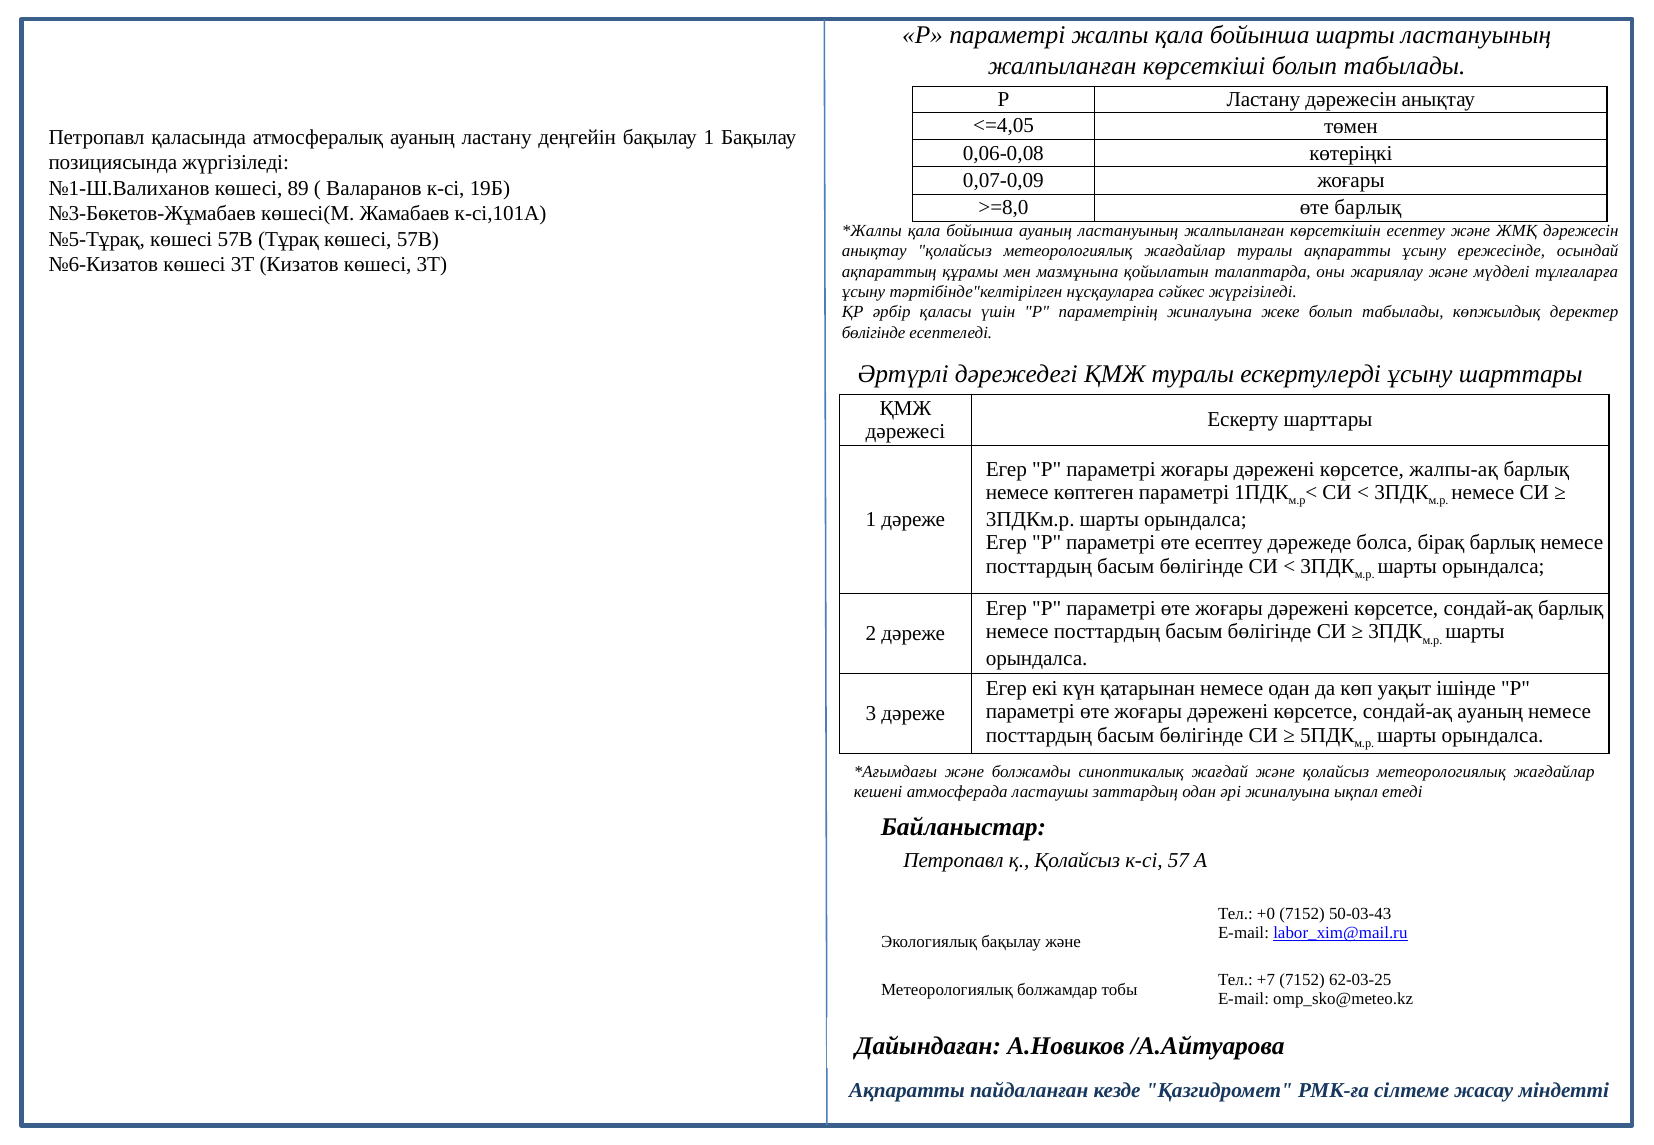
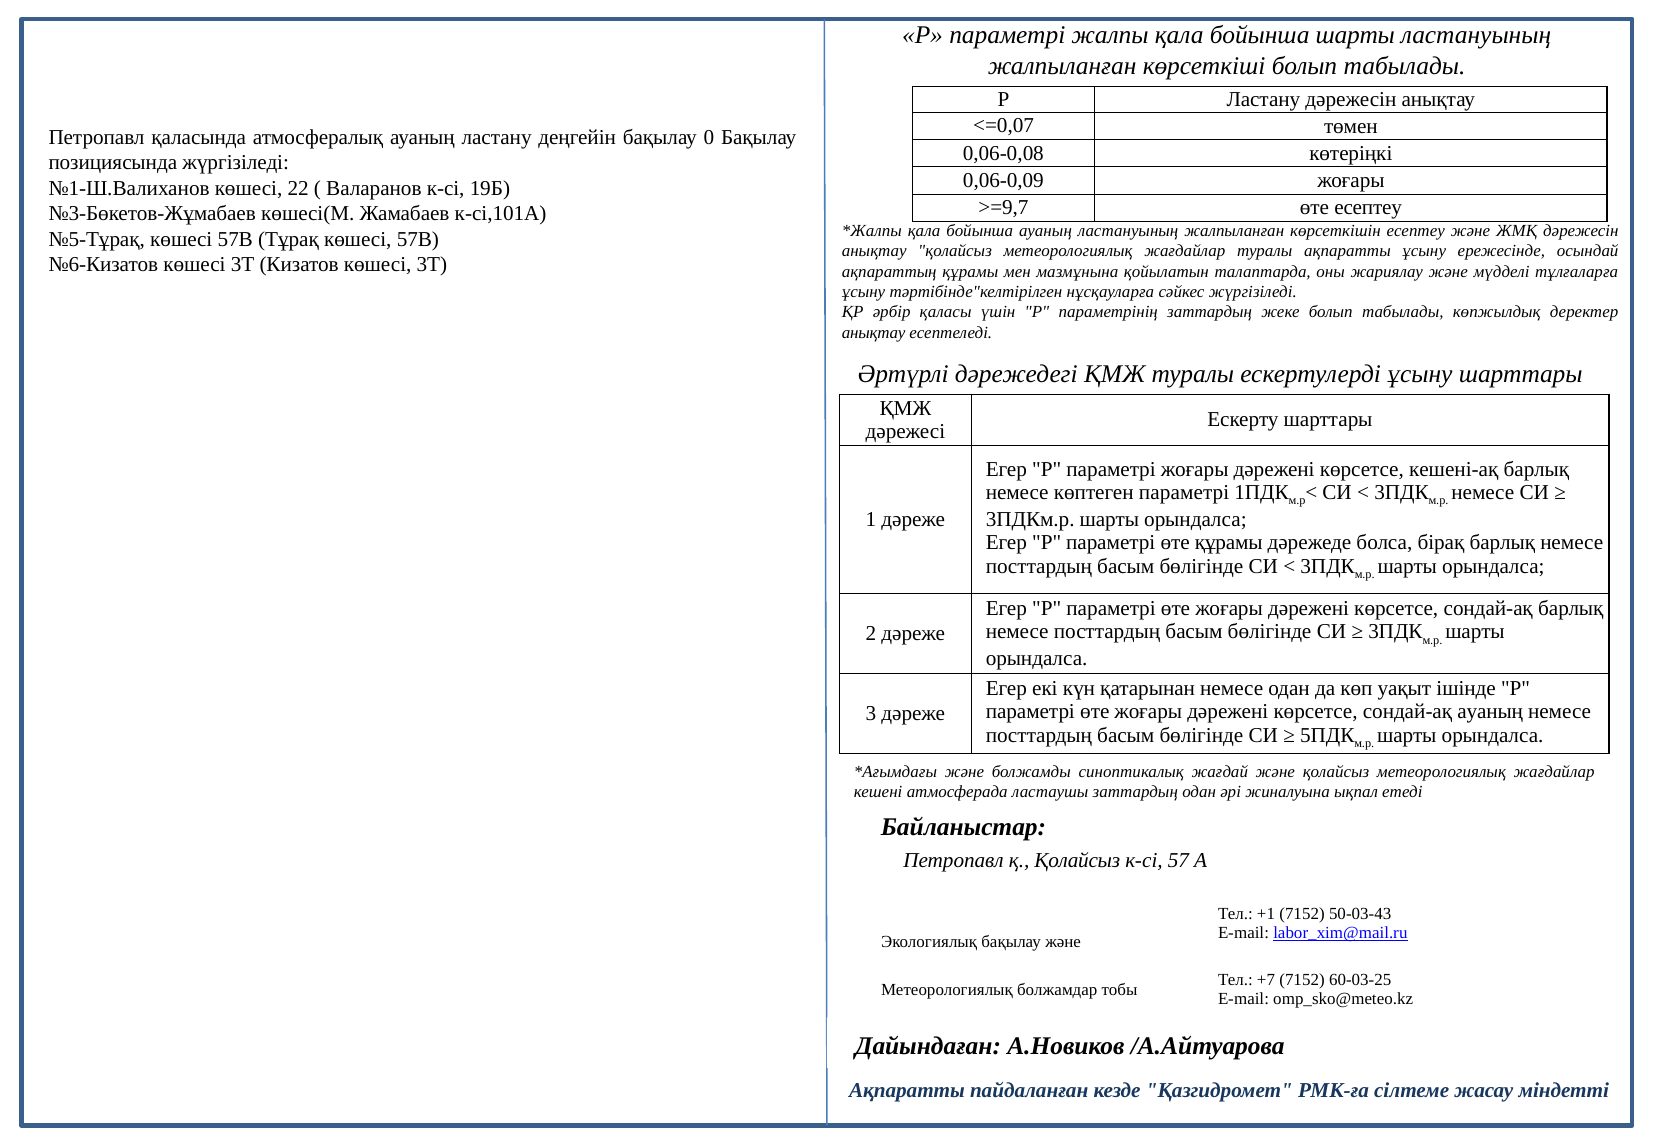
<=4,05: <=4,05 -> <=0,07 (1004, 126)
бақылау 1: 1 -> 0 (709, 137)
0,07-0,09: 0,07-0,09 -> 0,06-0,09 (1003, 180)
89: 89 -> 22 (298, 188)
>=8,0: >=8,0 -> >=9,7 (1003, 208)
өте барлық: барлық -> есептеу (1368, 208)
параметрінің жиналуына: жиналуына -> заттардың (1210, 312)
бөлігінде: бөлігінде -> анықтау (874, 333)
жалпы-ақ: жалпы-ақ -> кешені-ақ (1454, 469)
өте есептеу: есептеу -> құрамы (1229, 543)
+0: +0 -> +1 (1266, 914)
62-03-25: 62-03-25 -> 60-03-25 (1360, 980)
